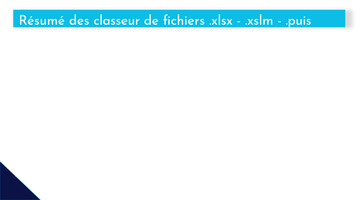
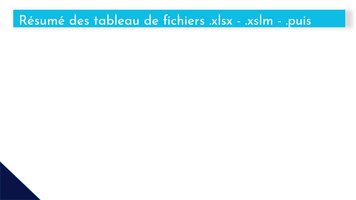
classeur: classeur -> tableau (117, 20)
